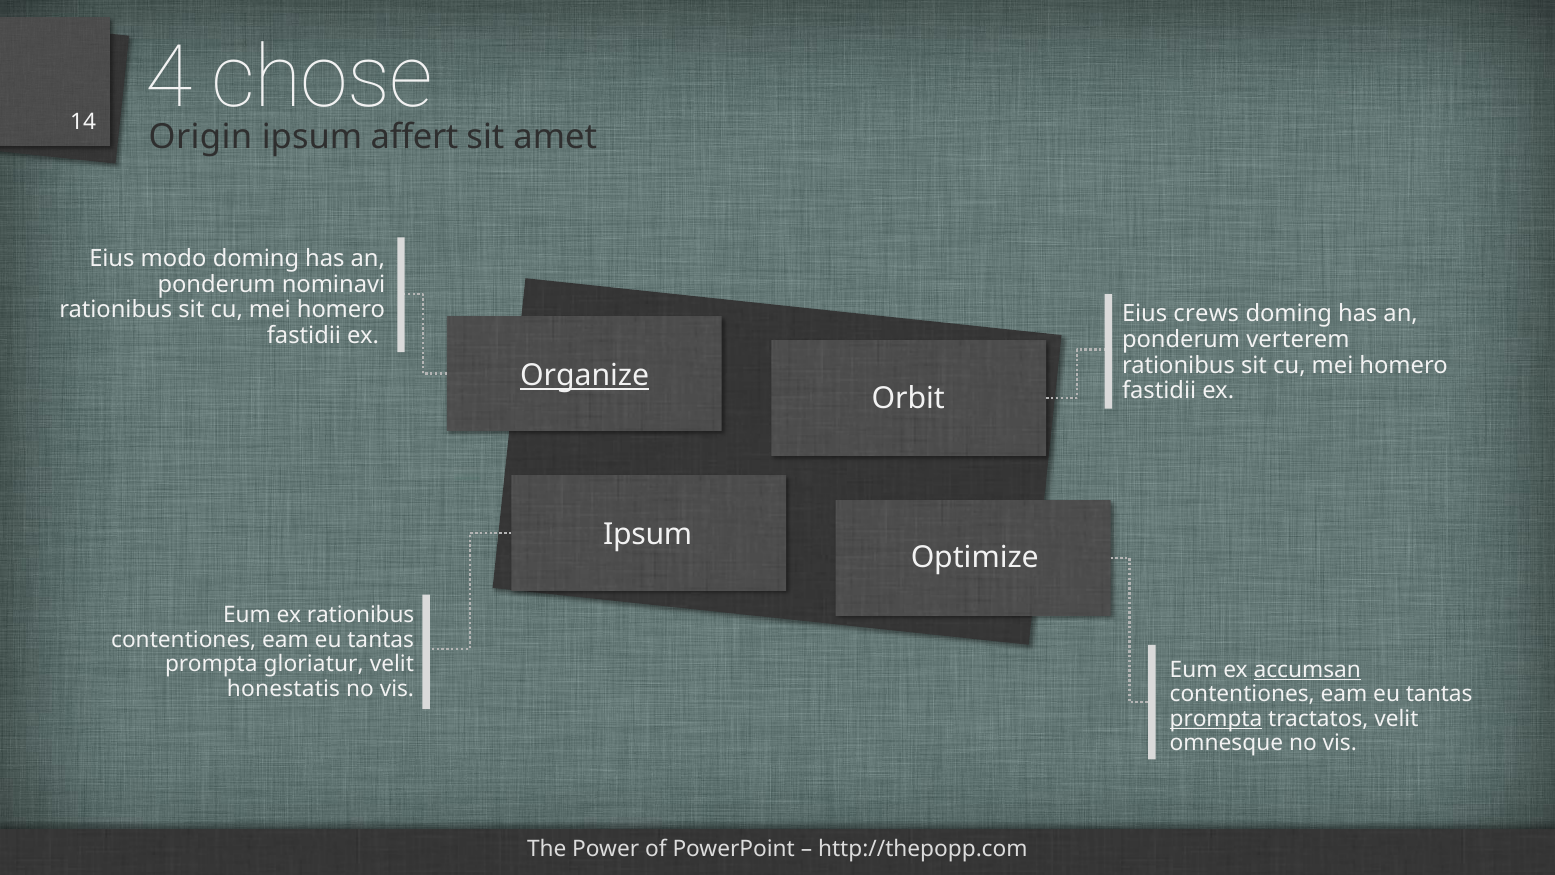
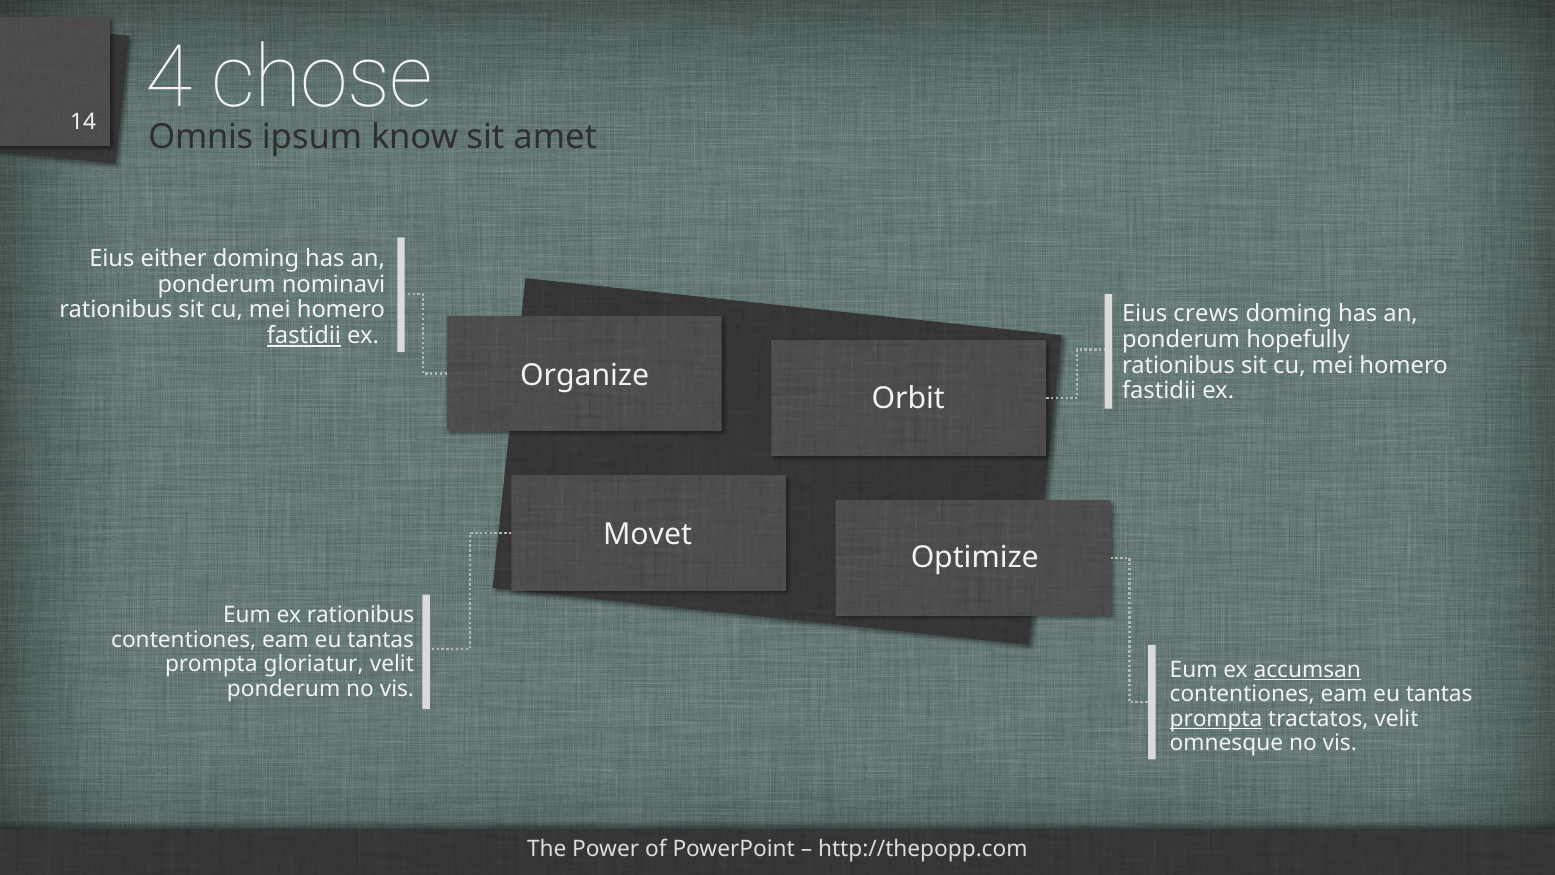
Origin: Origin -> Omnis (201, 137)
affert: affert -> know (415, 137)
modo: modo -> either (174, 259)
fastidii underline: none -> present (304, 336)
verterem: verterem -> hopefully (1298, 339)
Organize underline: present -> none (585, 376)
Ipsum: Ipsum -> Movet (648, 535)
honestatis: honestatis -> ponderum (284, 689)
